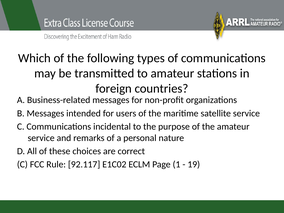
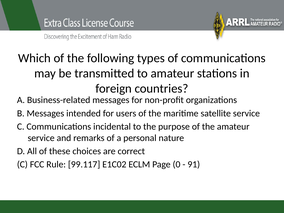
92.117: 92.117 -> 99.117 (84, 164)
1: 1 -> 0 (177, 164)
19: 19 -> 91 (194, 164)
